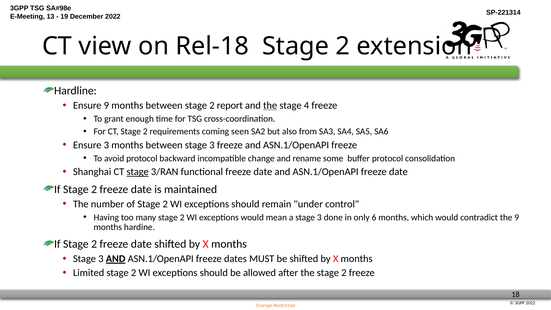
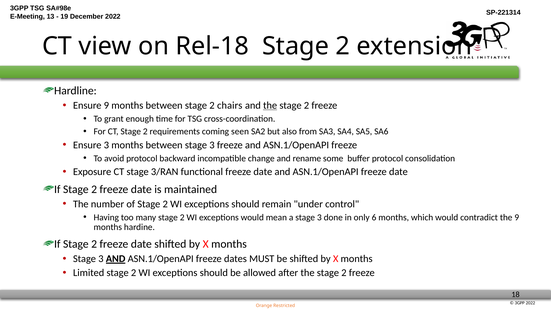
report: report -> chairs (230, 105)
4: 4 -> 2 (307, 105)
Shanghai: Shanghai -> Exposure (92, 172)
stage underline: present -> none (138, 172)
